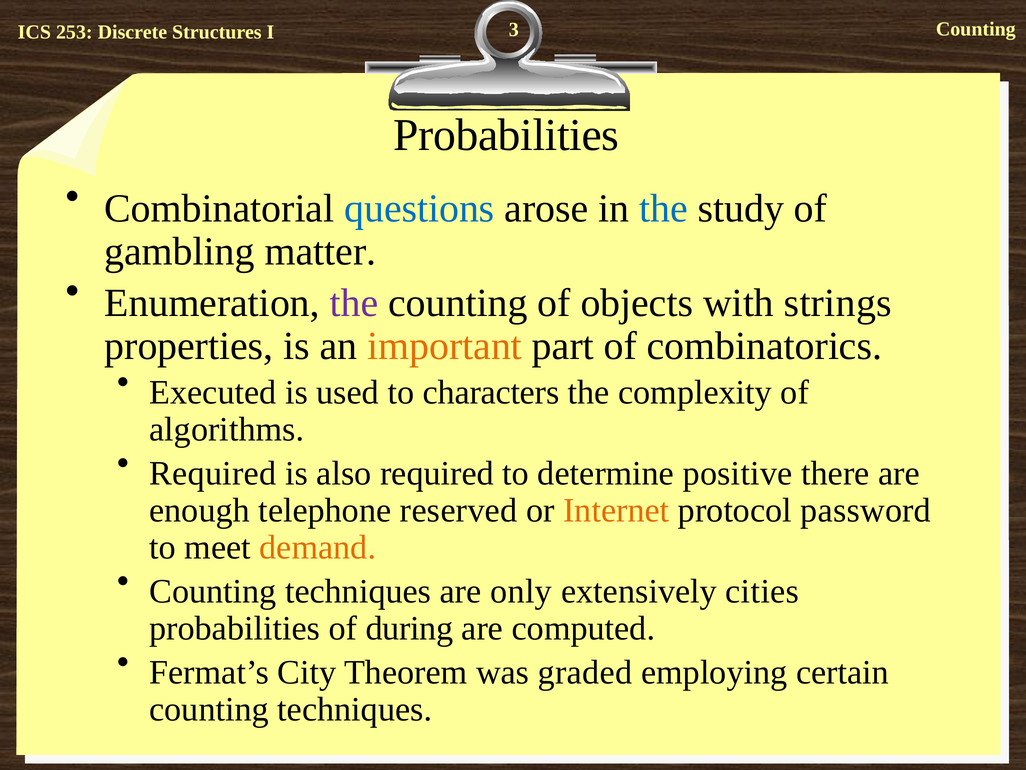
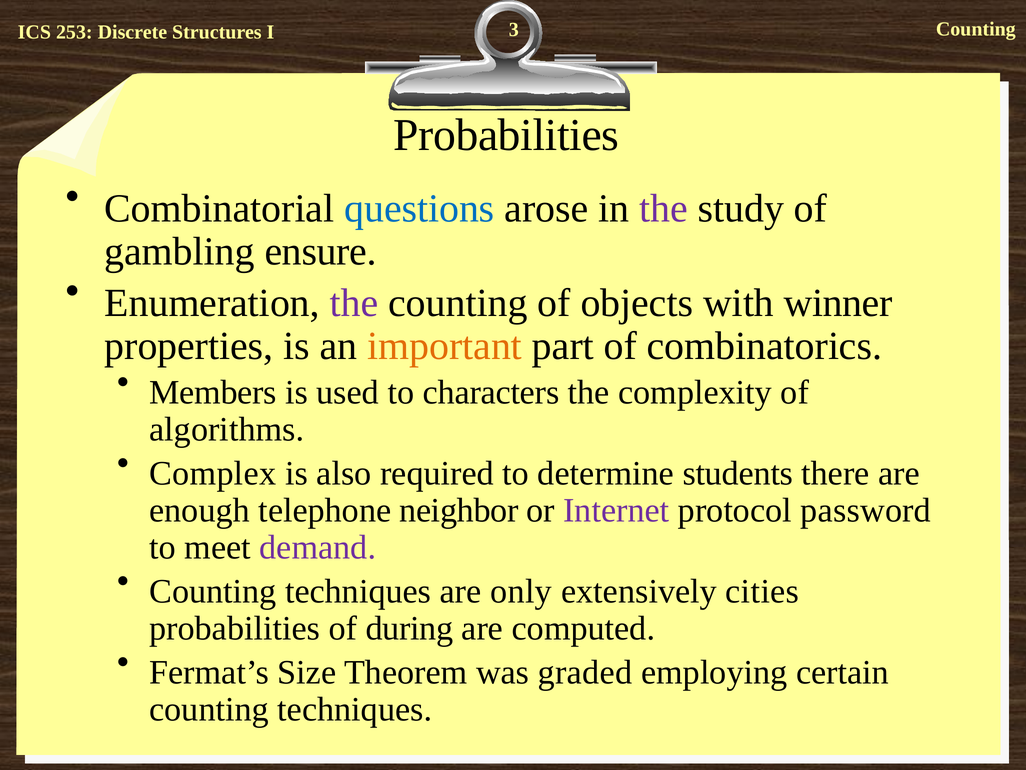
the colour: blue -> purple (664, 208)
matter: matter -> ensure (321, 251)
strings: strings -> winner (838, 303)
Executed: Executed -> Members (213, 392)
Required: Required -> Complex (213, 473)
positive: positive -> students (738, 473)
reserved: reserved -> neighbor (459, 510)
Internet colour: orange -> purple (616, 510)
demand colour: orange -> purple (318, 547)
City: City -> Size (307, 672)
